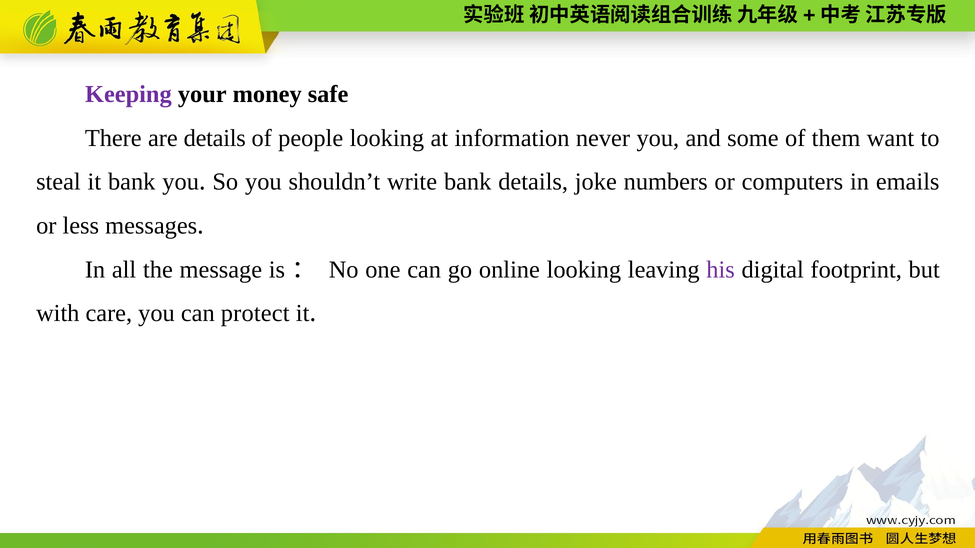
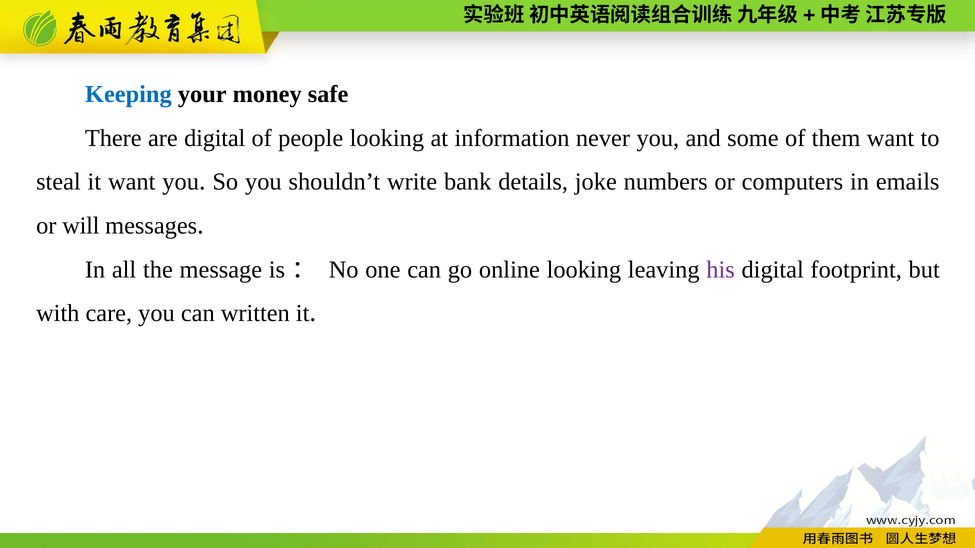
Keeping colour: purple -> blue (128, 94)
are details: details -> digital (215, 138)
it bank: bank -> want (132, 182)
less: less -> will (81, 226)
protect: protect -> written (255, 314)
